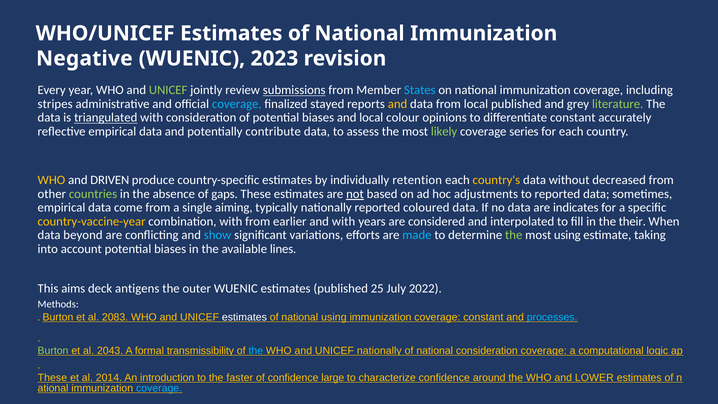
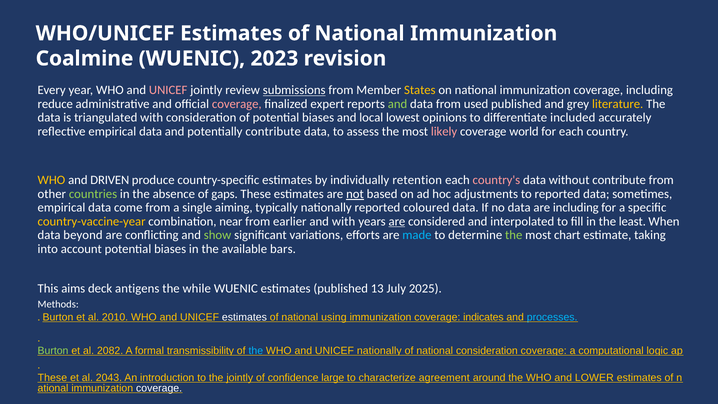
Negative: Negative -> Coalmine (84, 58)
UNICEF colour: light green -> pink (168, 90)
States colour: light blue -> yellow (420, 90)
stripes: stripes -> reduce (55, 104)
coverage colour: light blue -> pink (237, 104)
stayed: stayed -> expert (327, 104)
and colour: yellow -> light green (398, 104)
from local: local -> used (476, 104)
literature colour: light green -> yellow (618, 104)
triangulated underline: present -> none (106, 118)
colour: colour -> lowest (403, 118)
differentiate constant: constant -> included (573, 118)
likely colour: light green -> pink (444, 131)
series: series -> world (524, 131)
country's colour: yellow -> pink (496, 180)
without decreased: decreased -> contribute (619, 180)
are indicates: indicates -> including (576, 208)
combination with: with -> near (231, 221)
are underline: none -> present (397, 221)
their: their -> least (632, 221)
show colour: light blue -> light green (218, 235)
most using: using -> chart (567, 235)
lines: lines -> bars (283, 249)
outer: outer -> while (197, 289)
25: 25 -> 13 (377, 289)
2022: 2022 -> 2025 (425, 289)
2083: 2083 -> 2010 (115, 317)
coverage constant: constant -> indicates (483, 317)
2043: 2043 -> 2082 (110, 351)
2014: 2014 -> 2043 (109, 378)
the faster: faster -> jointly (240, 378)
characterize confidence: confidence -> agreement (444, 378)
coverage colour: light blue -> white (159, 388)
